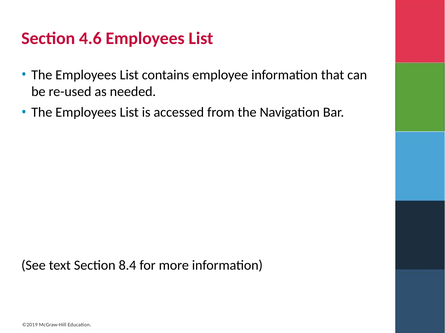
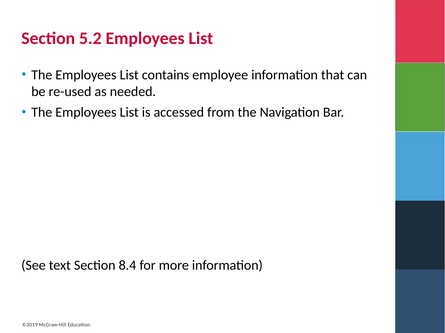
4.6: 4.6 -> 5.2 (90, 38)
